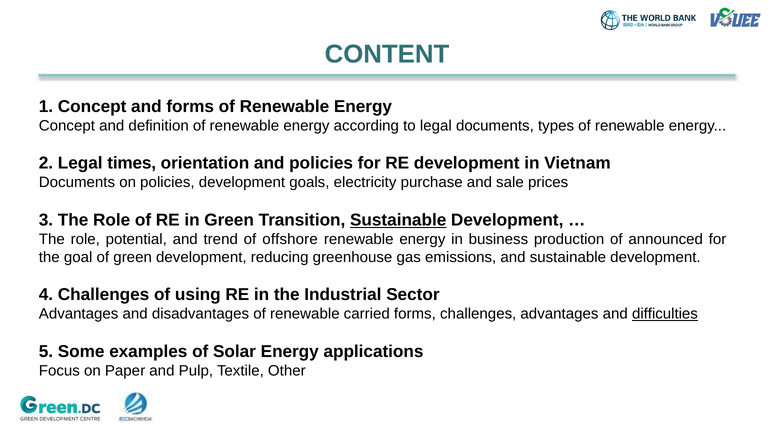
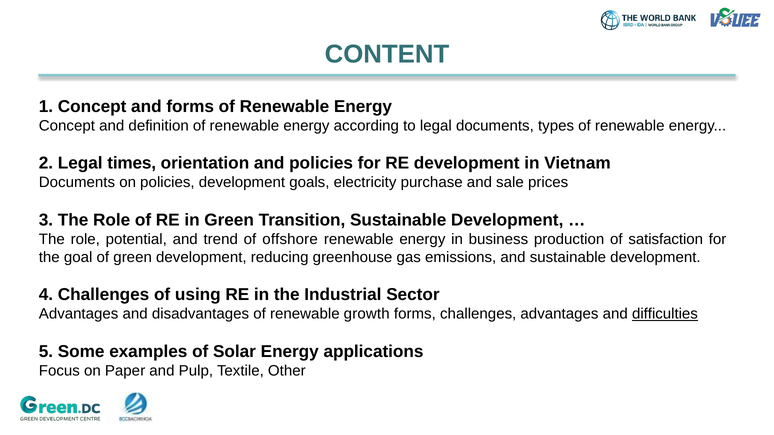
Sustainable underline: present -> none (398, 220)
announced: announced -> satisfaction (666, 239)
carried: carried -> growth (367, 314)
